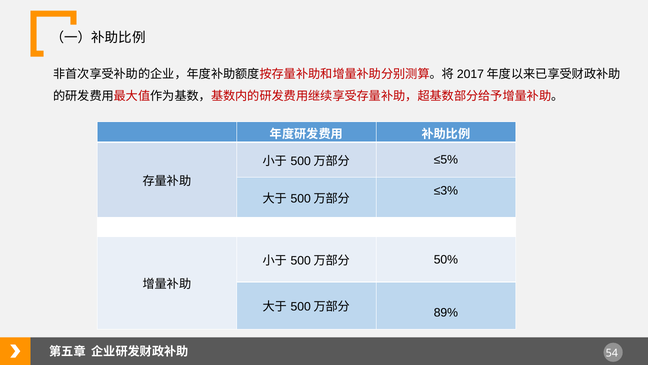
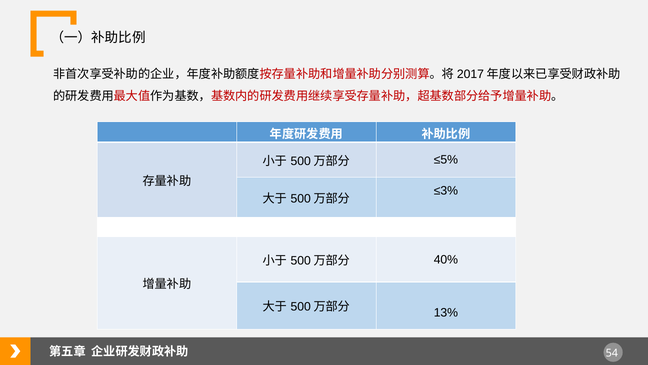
50%: 50% -> 40% (446, 259)
89%: 89% -> 13% (446, 312)
